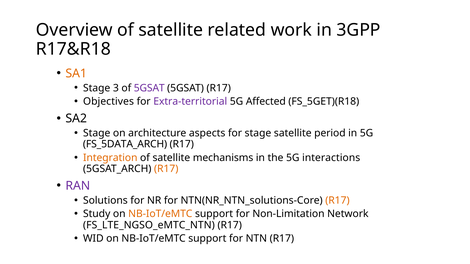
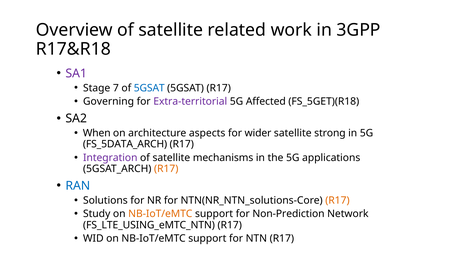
SA1 colour: orange -> purple (76, 73)
3: 3 -> 7 (116, 88)
5GSAT colour: purple -> blue (149, 88)
Objectives: Objectives -> Governing (109, 102)
Stage: Stage -> When (97, 133)
for stage: stage -> wider (258, 133)
period: period -> strong (330, 133)
Integration colour: orange -> purple (110, 158)
interactions: interactions -> applications (331, 158)
RAN colour: purple -> blue (78, 186)
Non-Limitation: Non-Limitation -> Non-Prediction (288, 214)
FS_LTE_NGSO_eMTC_NTN: FS_LTE_NGSO_eMTC_NTN -> FS_LTE_USING_eMTC_NTN (149, 225)
